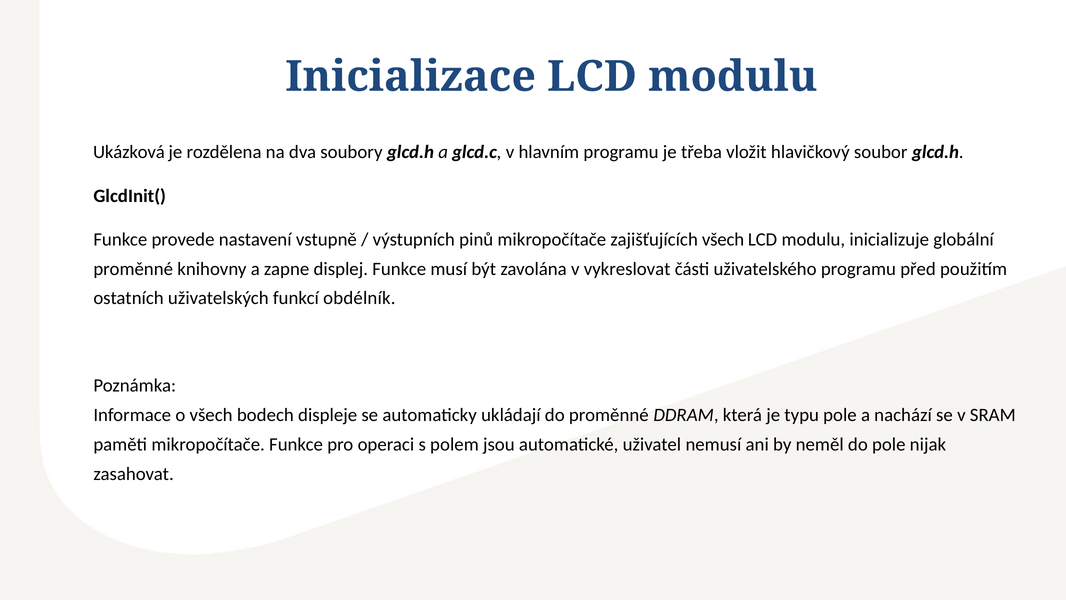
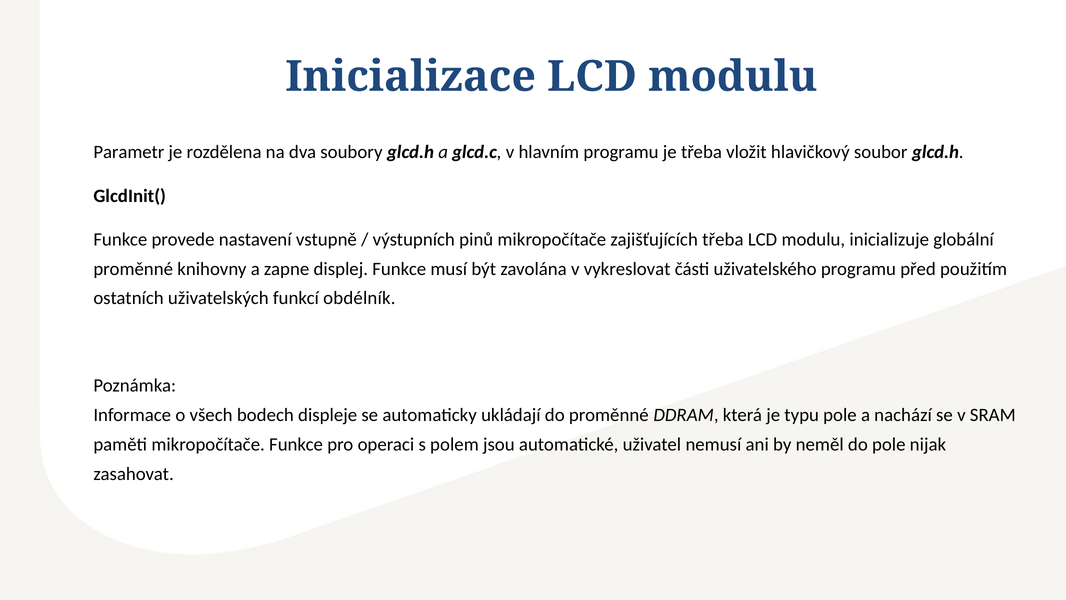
Ukázková: Ukázková -> Parametr (129, 152)
zajišťujících všech: všech -> třeba (723, 239)
